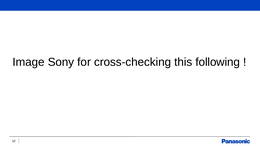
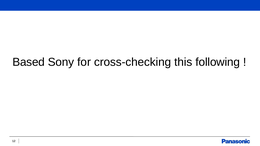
Image: Image -> Based (29, 62)
